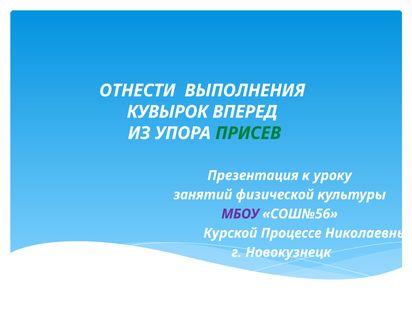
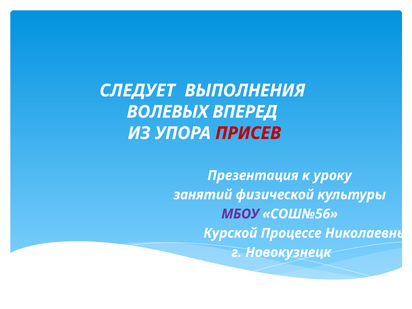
ОТНЕСТИ: ОТНЕСТИ -> СЛЕДУЕТ (137, 91)
КУВЫРОК: КУВЫРОК -> ВОЛЕВЫХ (167, 112)
ПРИСЕВ colour: green -> red (248, 133)
